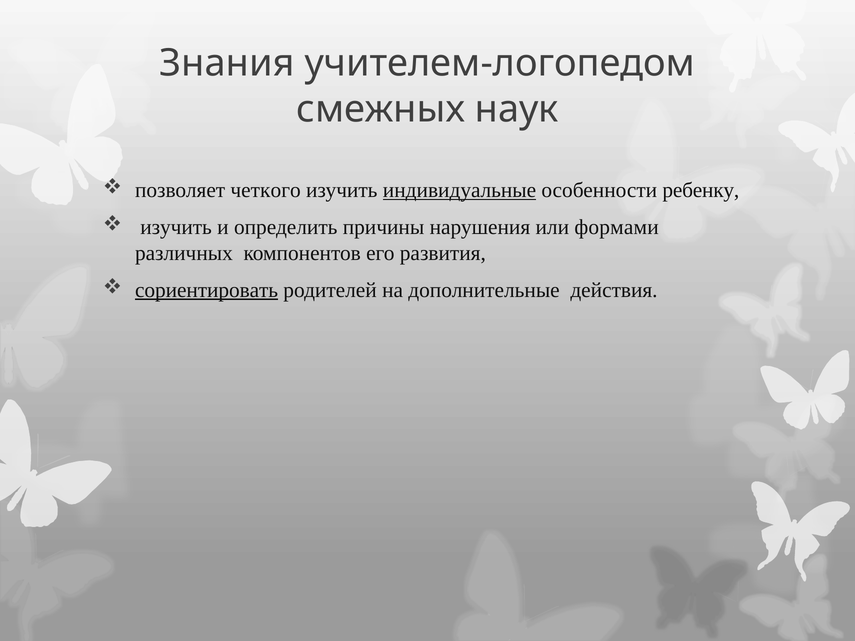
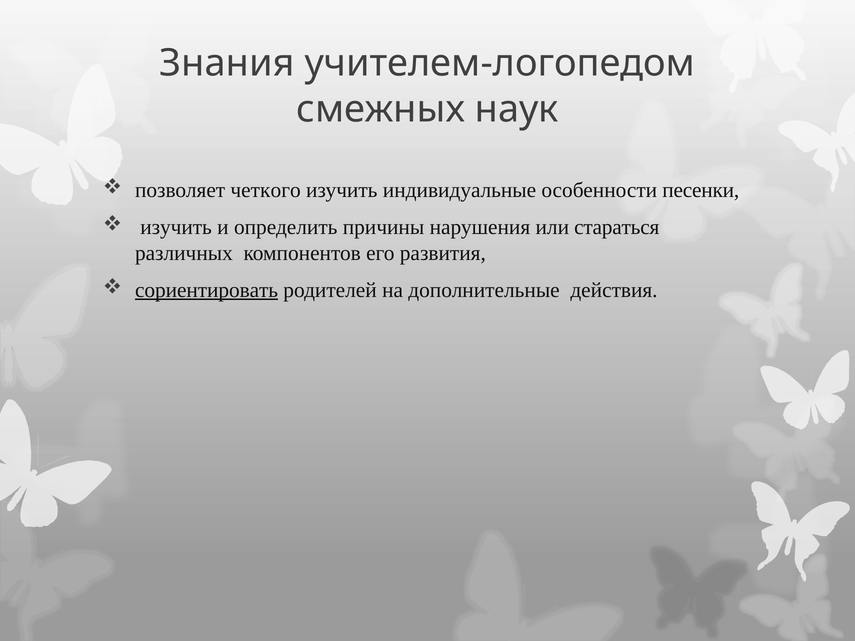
индивидуальные underline: present -> none (460, 190)
ребенку: ребенку -> песенки (701, 190)
формами: формами -> стараться (617, 227)
